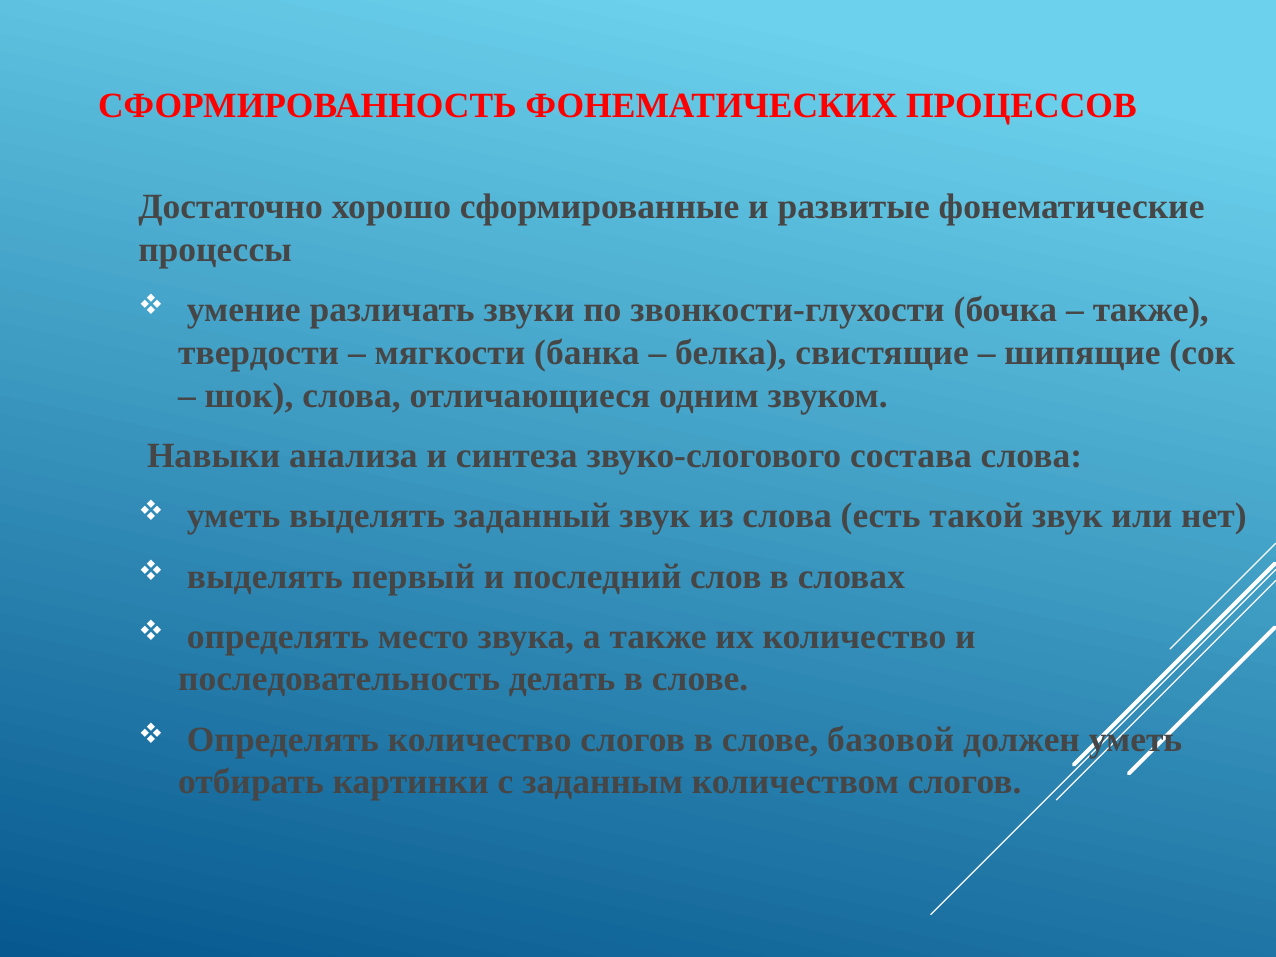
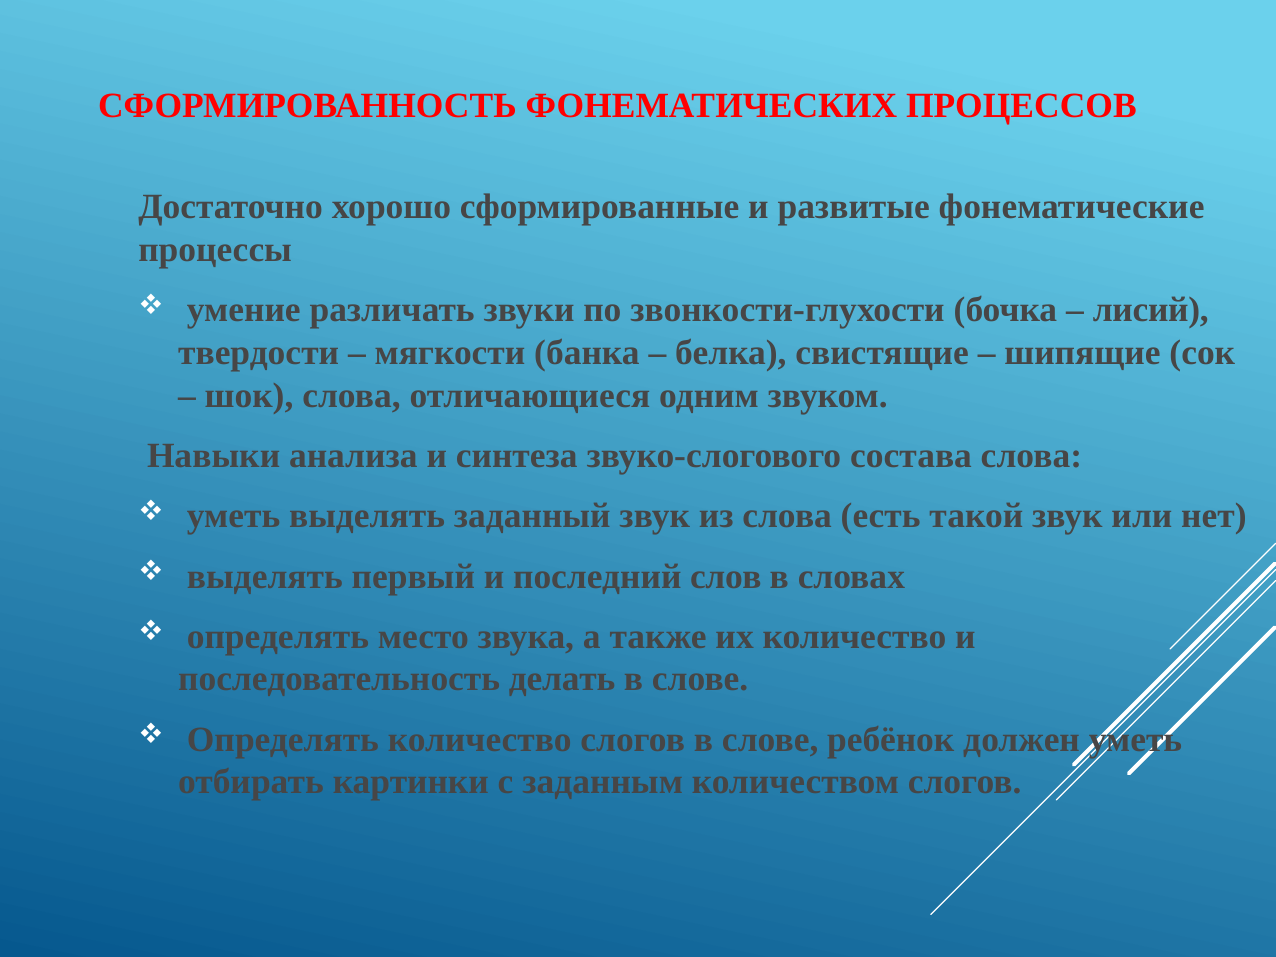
также: также -> лисий (1151, 310)
базовой: базовой -> ребёнок (891, 740)
